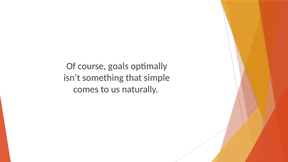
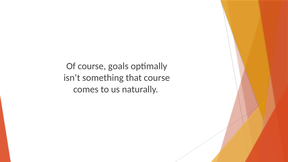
that simple: simple -> course (157, 78)
